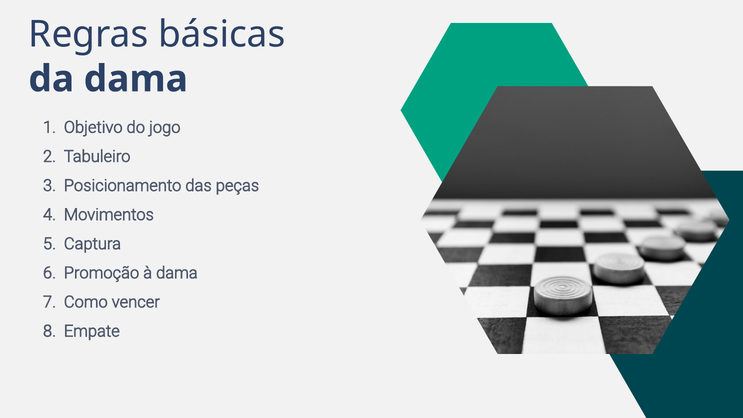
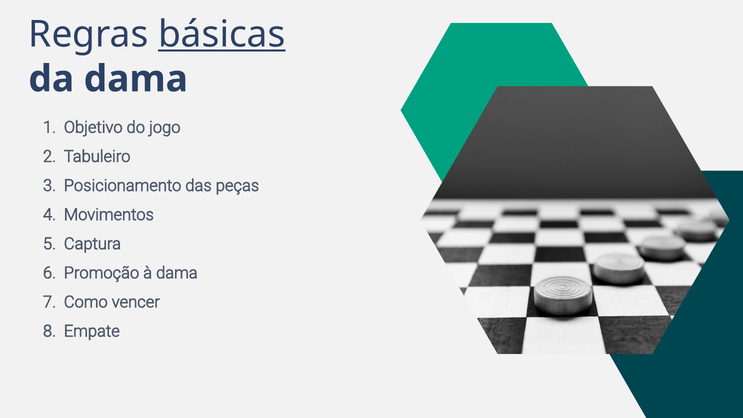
básicas underline: none -> present (222, 34)
